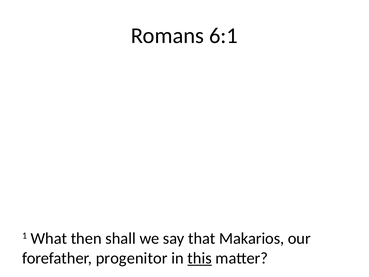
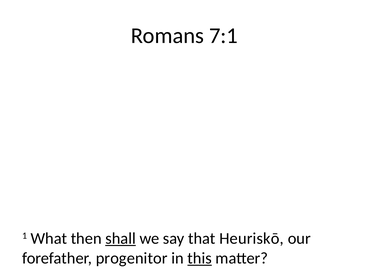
6:1: 6:1 -> 7:1 (223, 36)
shall underline: none -> present (121, 238)
Makarios: Makarios -> Heuriskō (252, 238)
